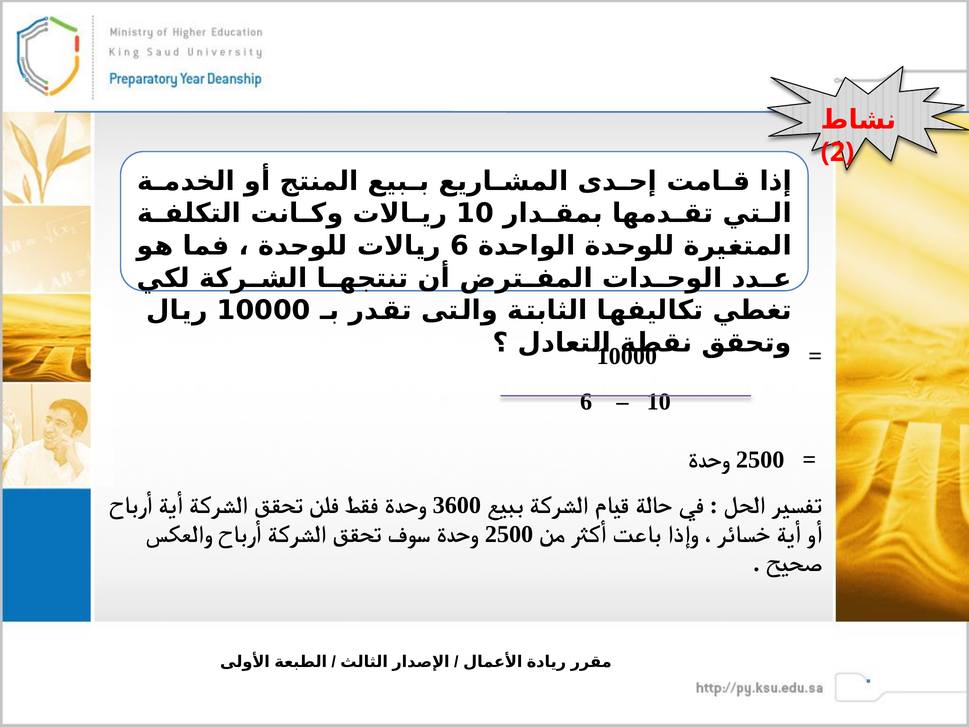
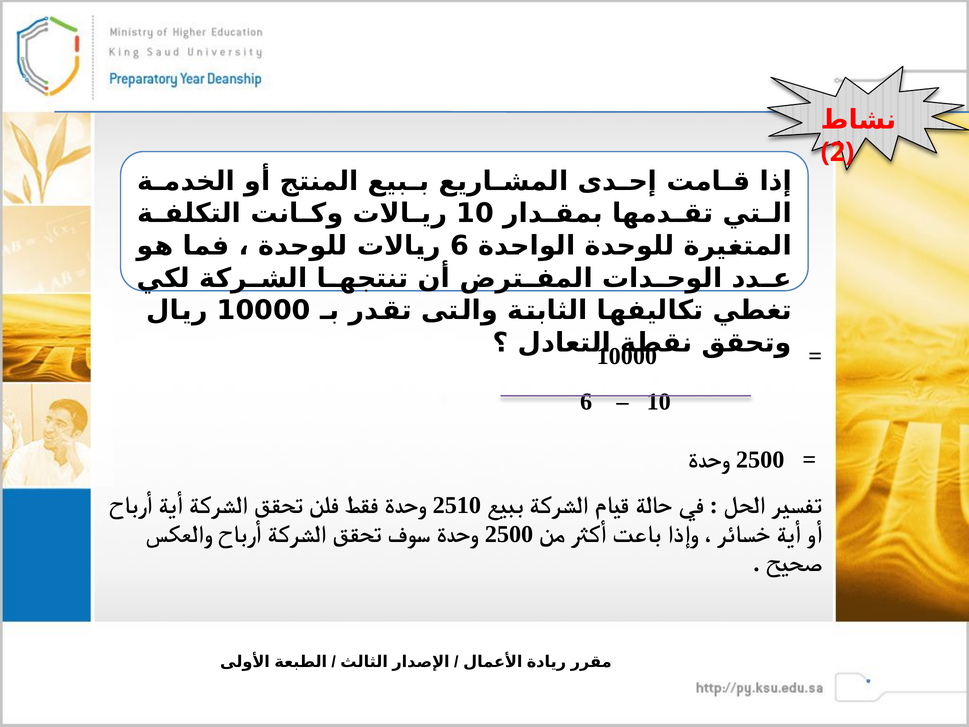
3600: 3600 -> 2510 (457, 505)
